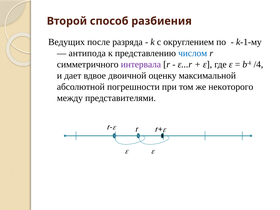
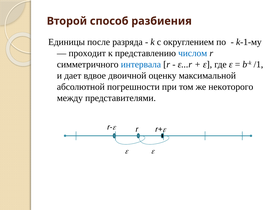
Ведущих: Ведущих -> Единицы (67, 42)
антипода: антипода -> проходит (87, 53)
интервала colour: purple -> blue (141, 65)
/4: /4 -> /1 (258, 65)
